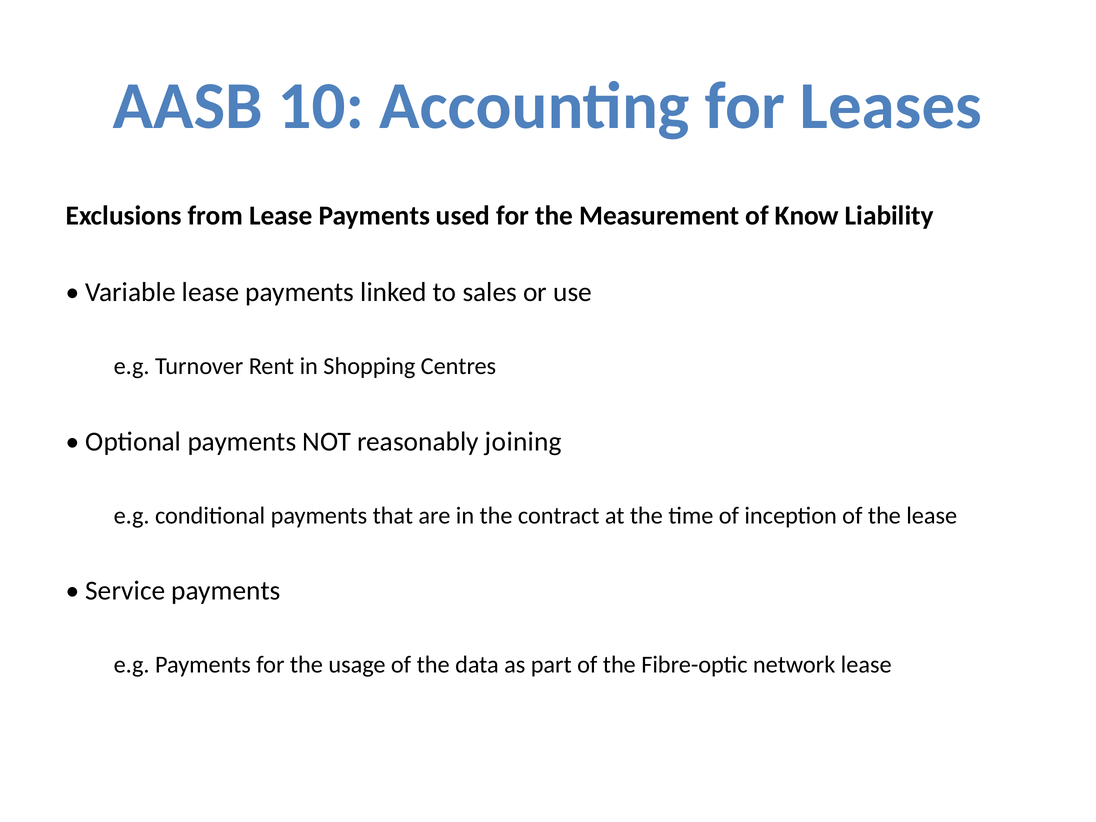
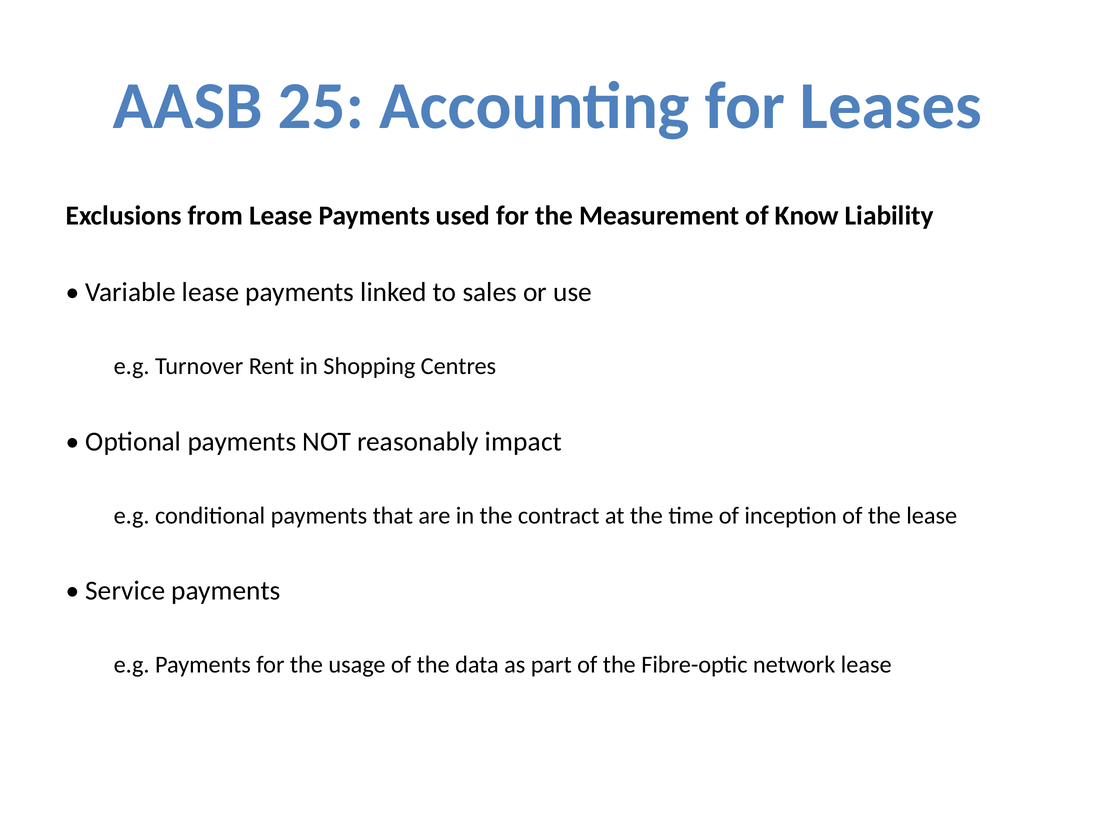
10: 10 -> 25 (321, 106)
joining: joining -> impact (523, 442)
